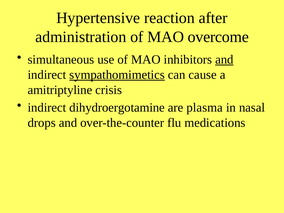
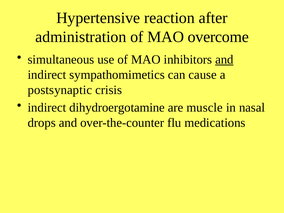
sympathomimetics underline: present -> none (117, 75)
amitriptyline: amitriptyline -> postsynaptic (60, 90)
plasma: plasma -> muscle (205, 108)
